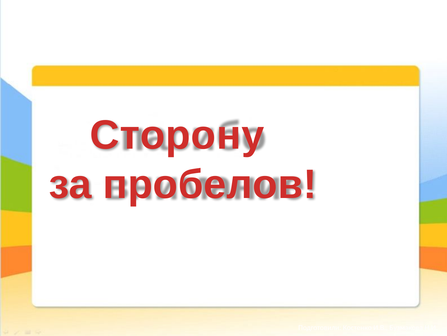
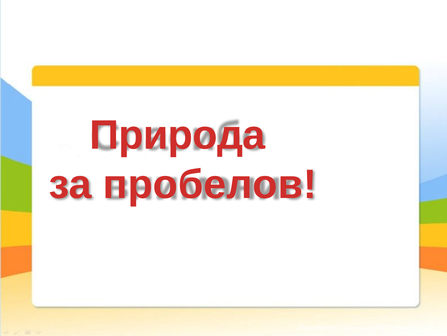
Сторону: Сторону -> Природа (177, 135)
